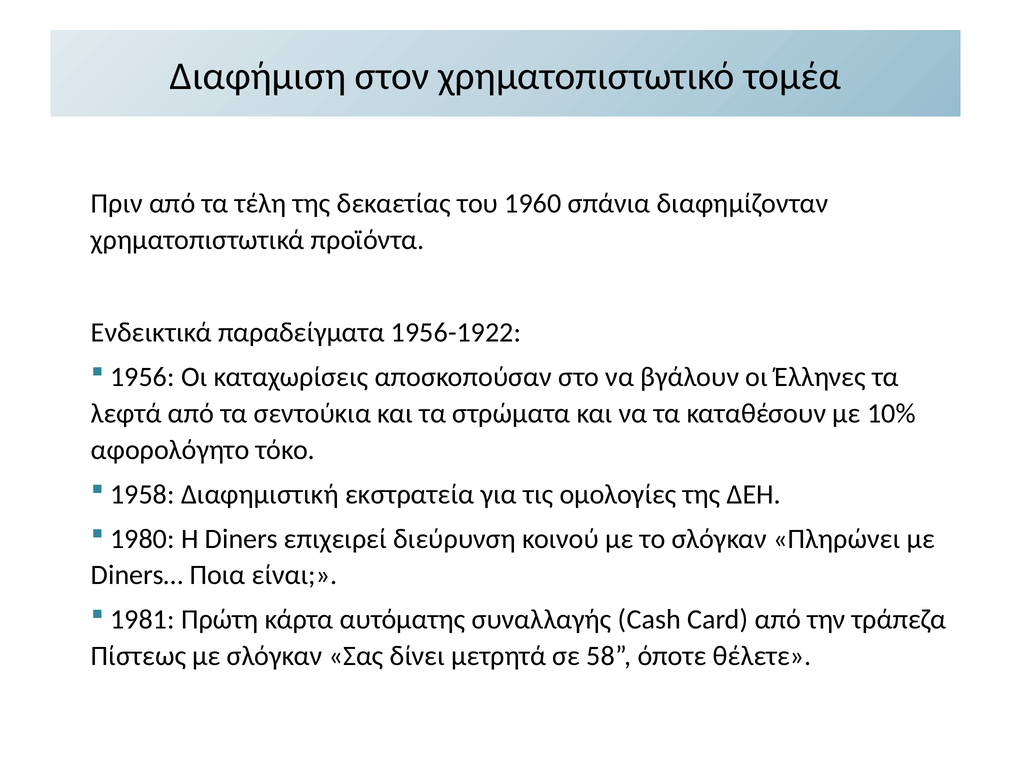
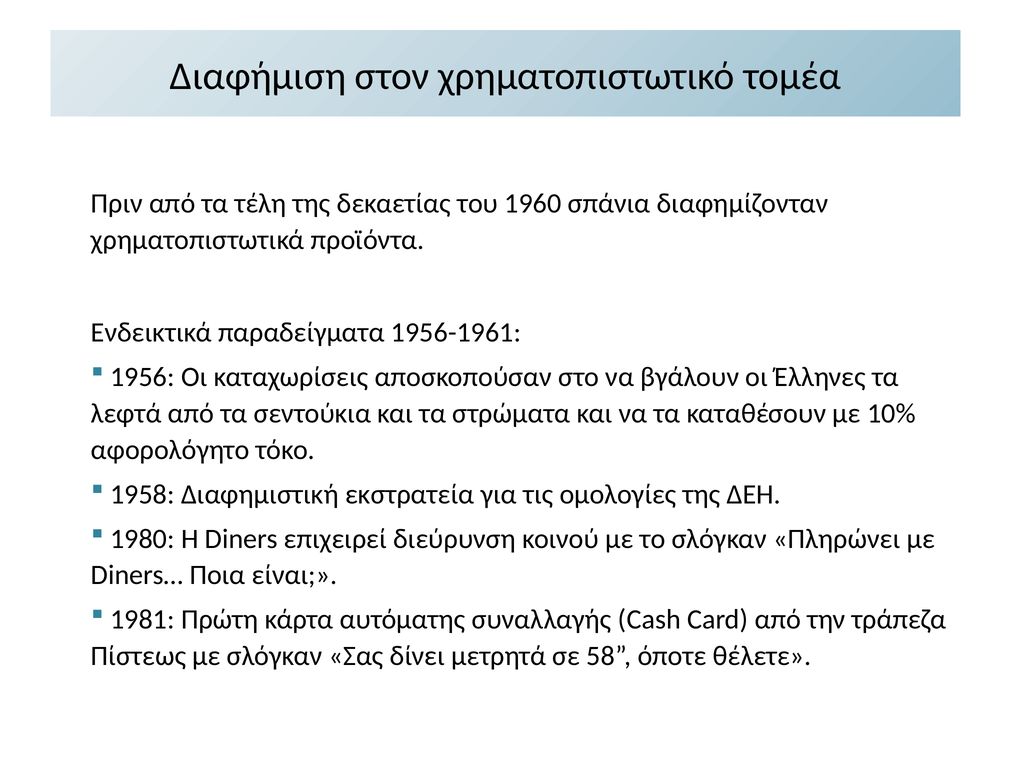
1956-1922: 1956-1922 -> 1956-1961 (456, 333)
